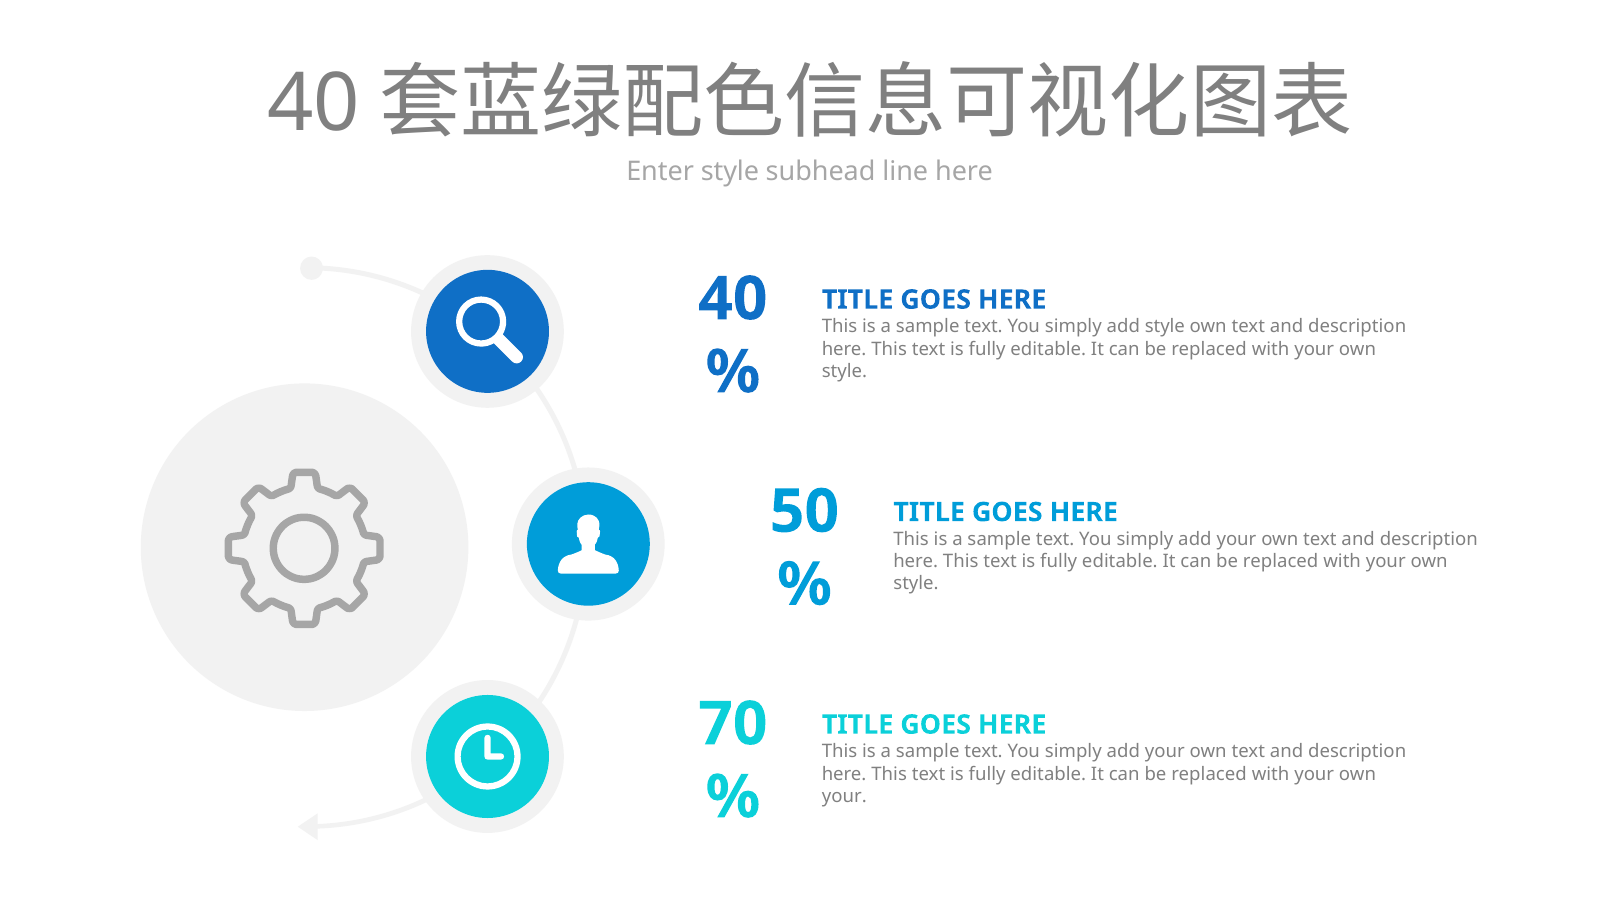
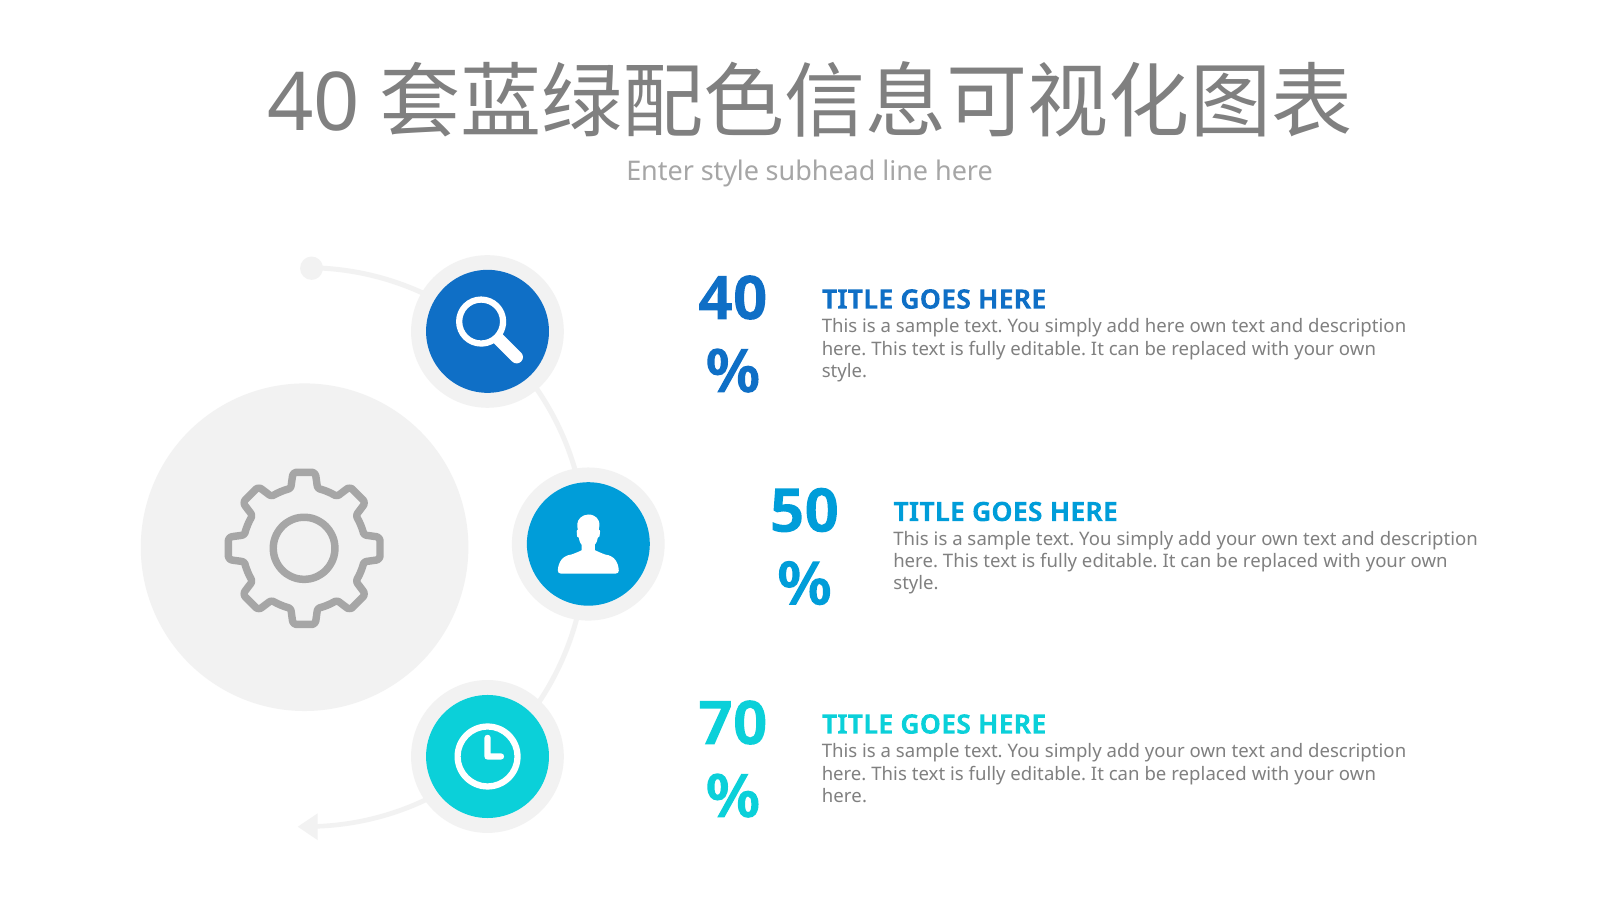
add style: style -> here (1165, 326)
your: your -> here (844, 796)
